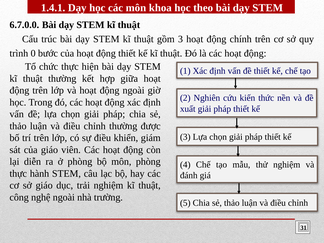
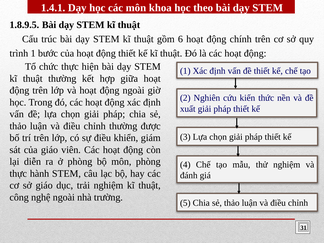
6.7.0.0: 6.7.0.0 -> 1.8.9.5 (24, 25)
gồm 3: 3 -> 6 (180, 39)
trình 0: 0 -> 1 (33, 53)
